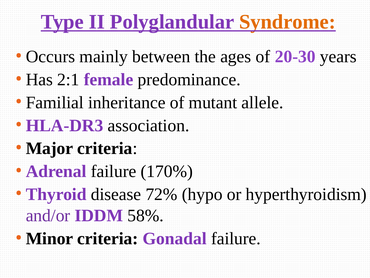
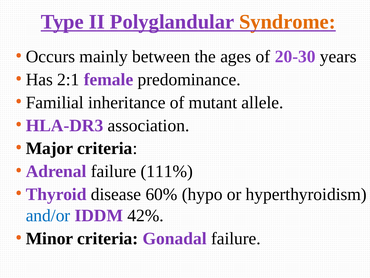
170%: 170% -> 111% (167, 171)
72%: 72% -> 60% (162, 194)
and/or colour: purple -> blue (48, 215)
58%: 58% -> 42% (145, 215)
